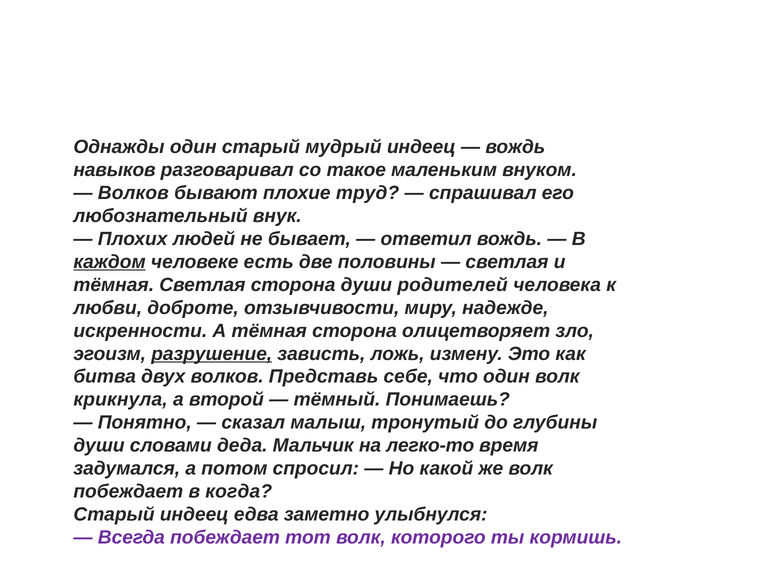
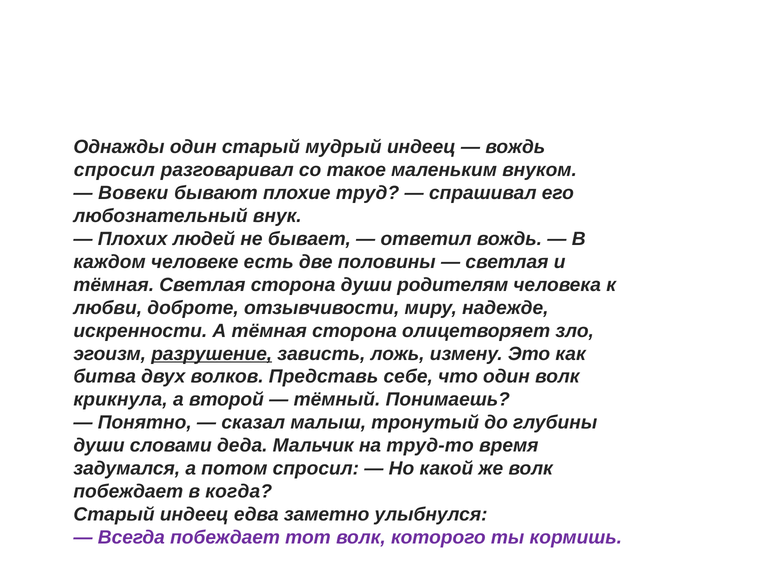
навыков: навыков -> спросил (114, 170)
Волков: Волков -> Вовеки (133, 193)
каждом underline: present -> none (110, 262)
родителей: родителей -> родителям (453, 285)
легко-то: легко-то -> труд-то (430, 446)
